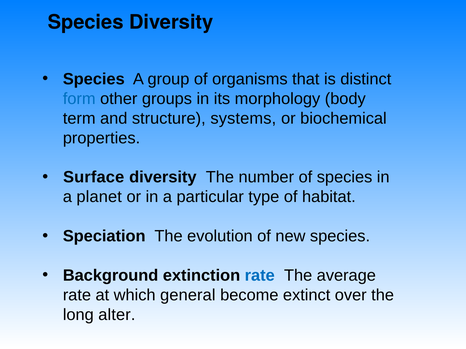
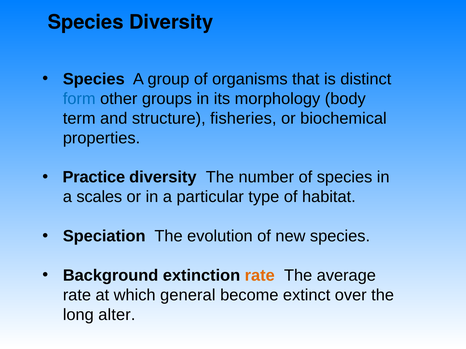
systems: systems -> fisheries (243, 119)
Surface: Surface -> Practice (94, 178)
planet: planet -> scales (99, 197)
rate colour: blue -> orange (260, 276)
